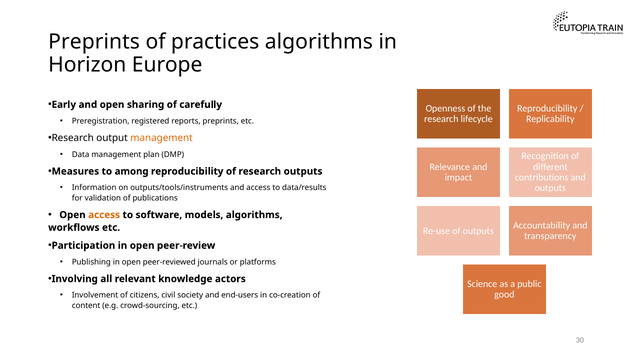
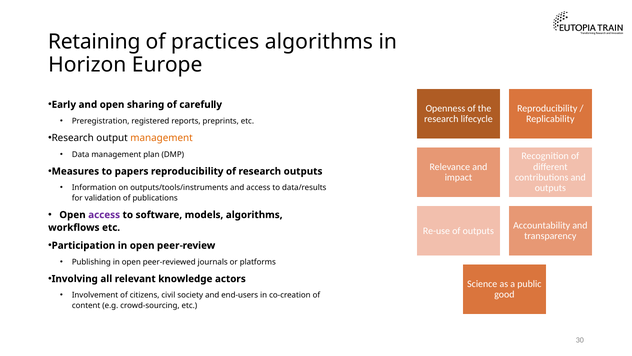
Preprints: Preprints -> Retaining (94, 42)
among: among -> papers (132, 171)
access colour: orange -> purple (104, 215)
